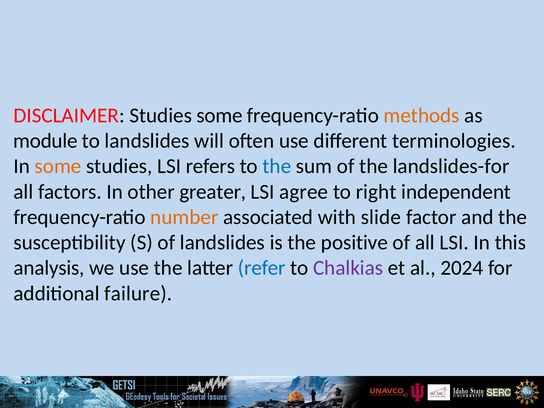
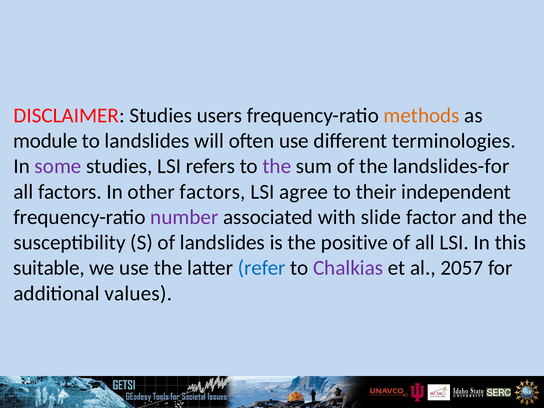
Studies some: some -> users (219, 116)
some colour: orange -> purple (58, 166)
the colour: blue -> purple (277, 166)
other greater: greater -> factors (213, 192)
right: right -> their (376, 192)
number colour: orange -> purple (184, 217)
analysis: analysis -> suitable (49, 268)
2024: 2024 -> 2057 (462, 268)
failure: failure -> values (138, 293)
